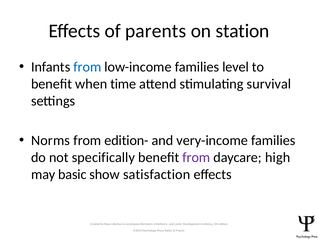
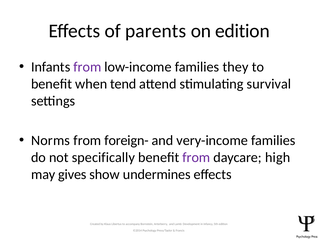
on station: station -> edition (242, 31)
from colour: blue -> purple (87, 67)
level: level -> they (236, 67)
time: time -> tend (123, 84)
edition-: edition- -> foreign- (127, 140)
basic: basic -> gives (72, 174)
satisfaction: satisfaction -> undermines (157, 174)
